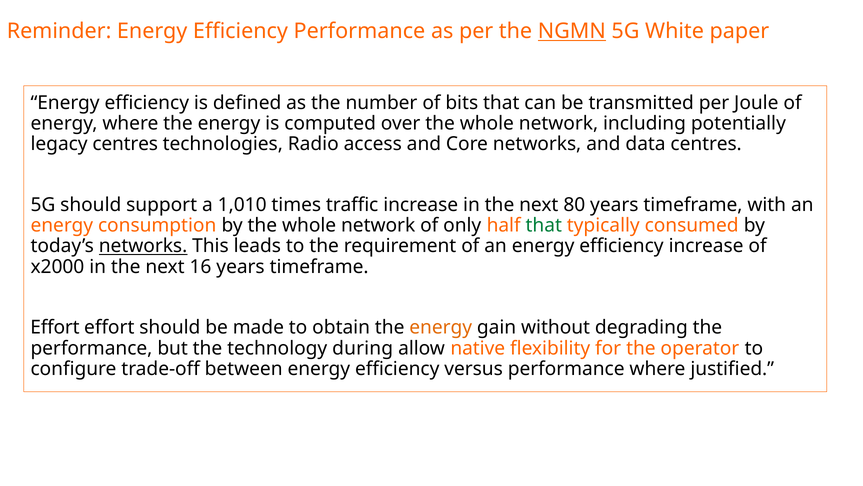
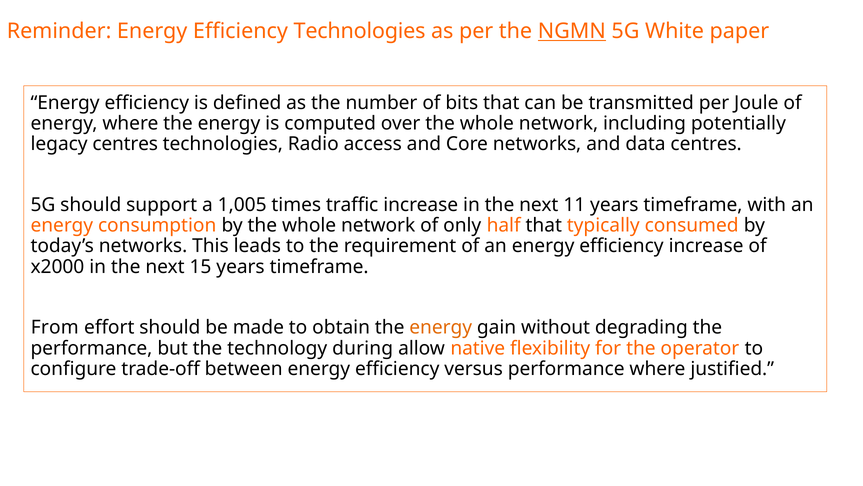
Efficiency Performance: Performance -> Technologies (360, 31)
1,010: 1,010 -> 1,005 (242, 205)
80: 80 -> 11 (574, 205)
that colour: green -> black (544, 225)
networks underline: present -> none (143, 246)
16: 16 -> 15 (200, 267)
Effort: Effort -> From (55, 327)
